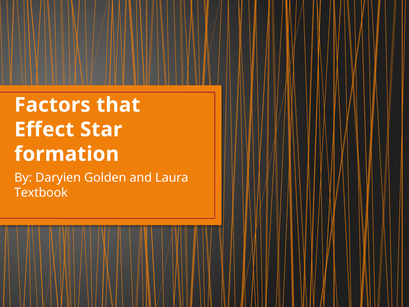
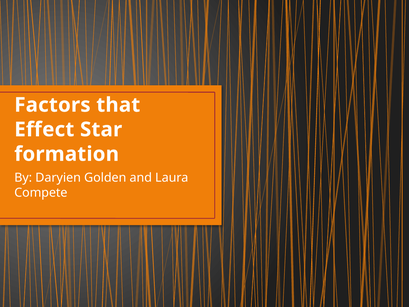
Textbook: Textbook -> Compete (41, 192)
